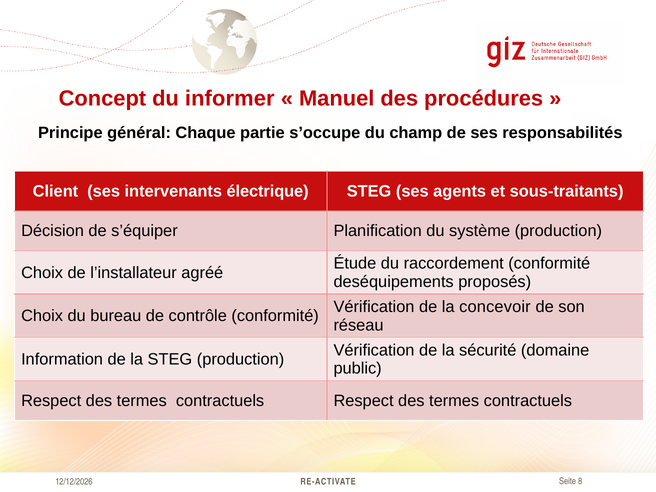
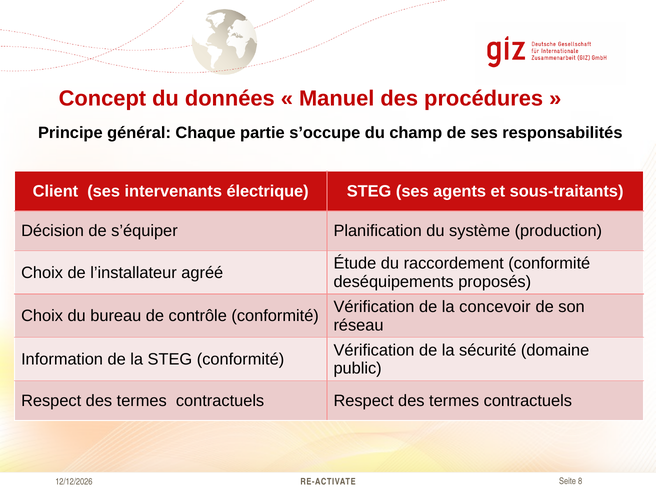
informer: informer -> données (230, 98)
STEG production: production -> conformité (241, 359)
